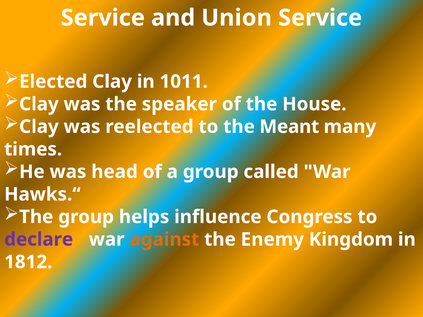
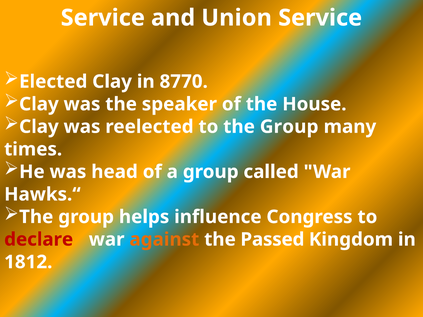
1011: 1011 -> 8770 (184, 82)
to the Meant: Meant -> Group (289, 127)
declare colour: purple -> red (39, 240)
Enemy: Enemy -> Passed (272, 240)
